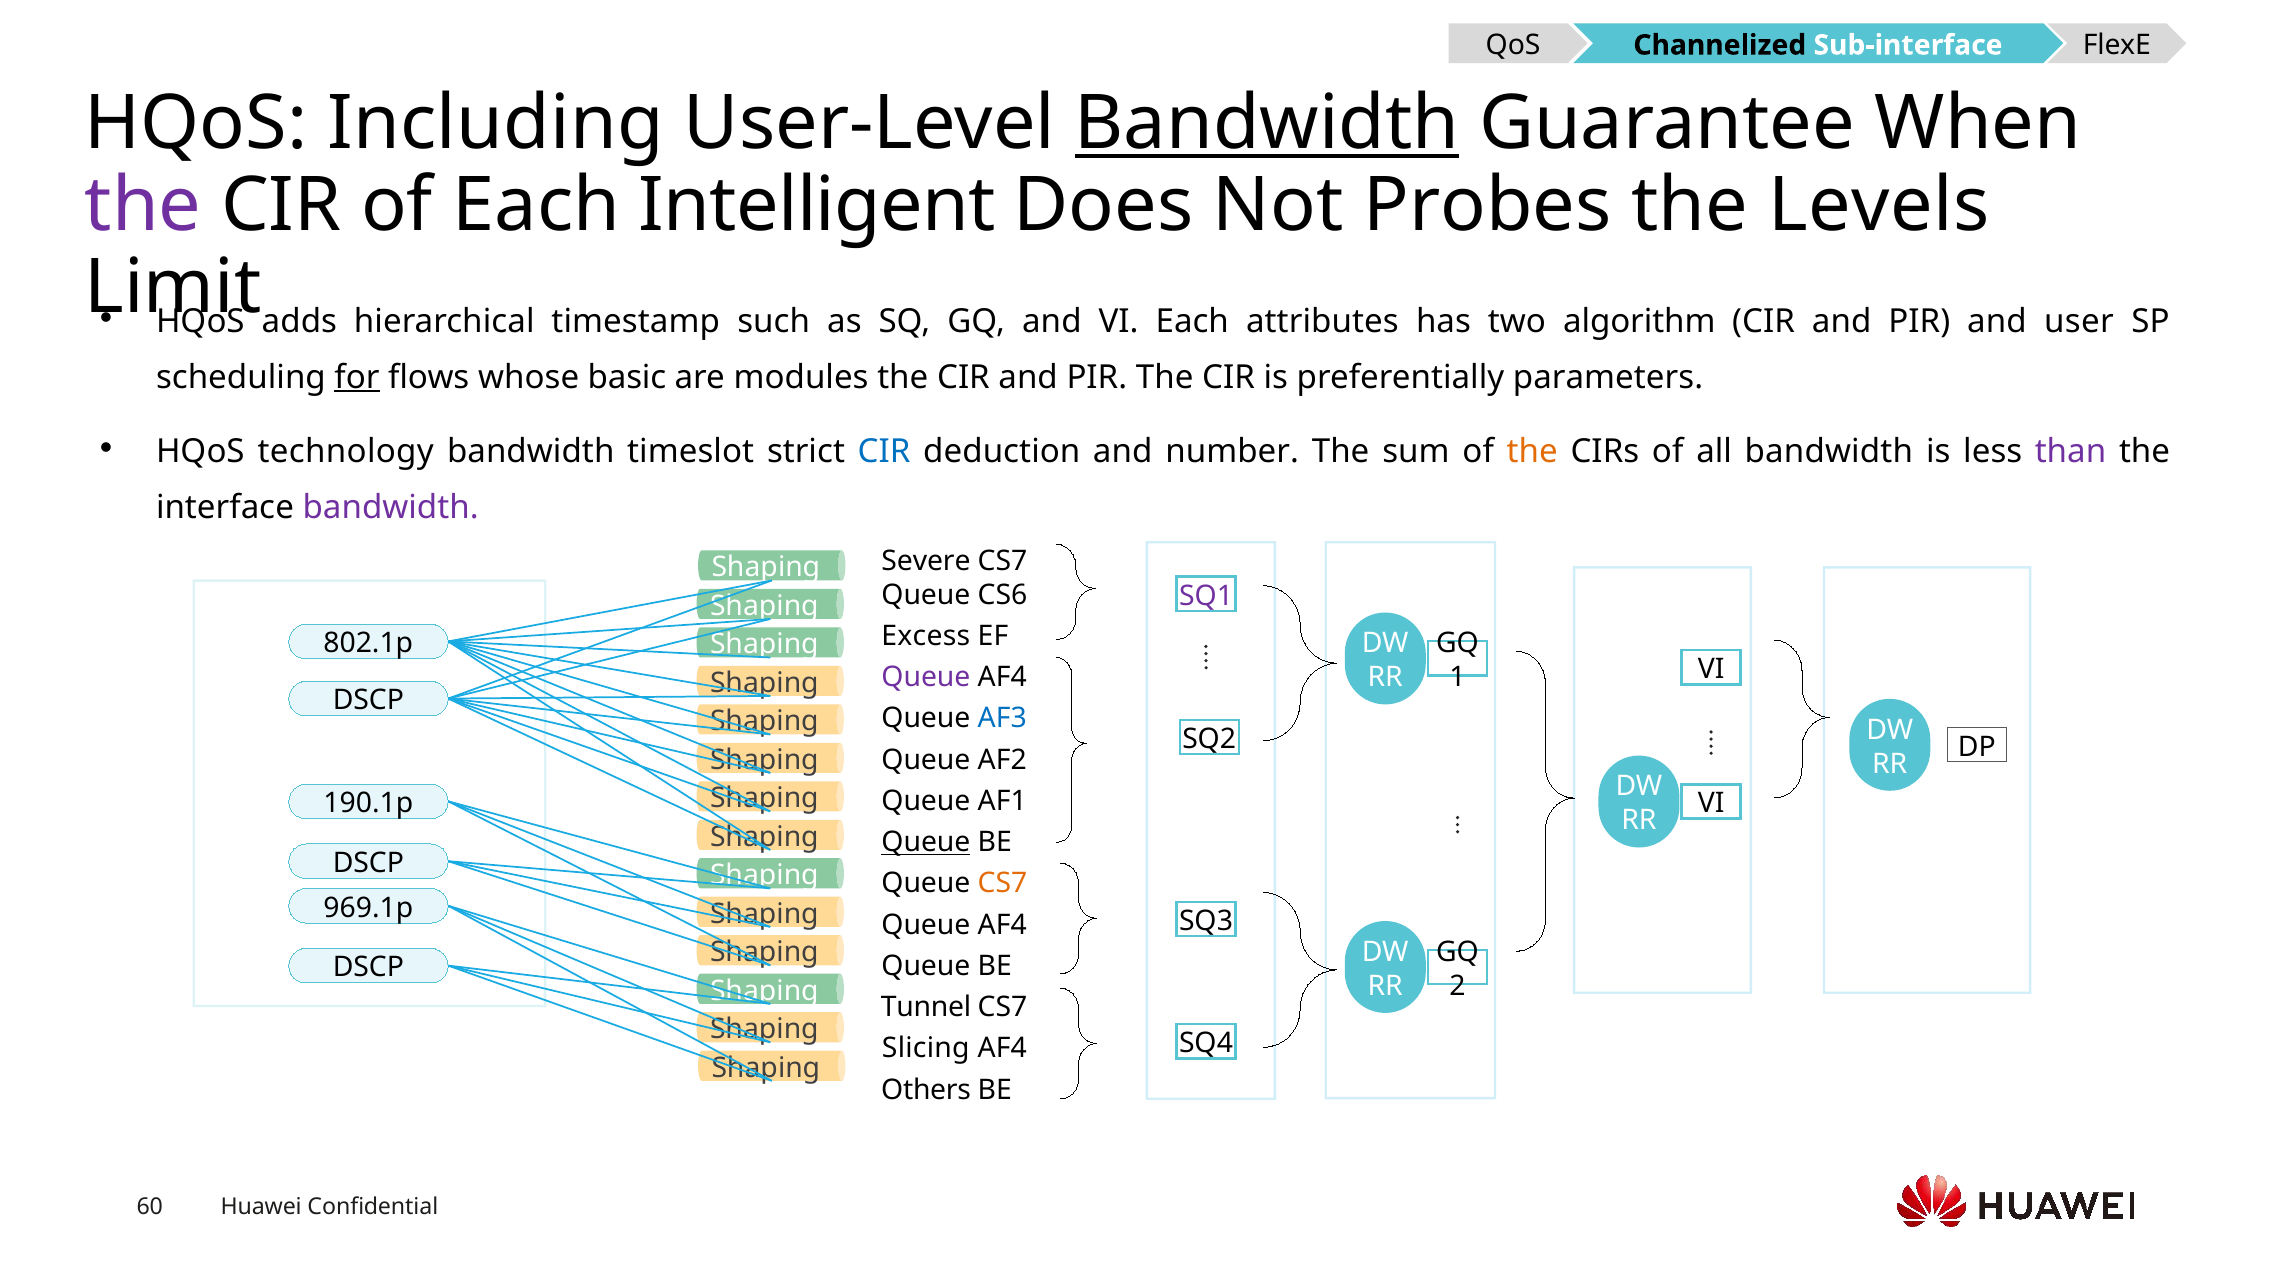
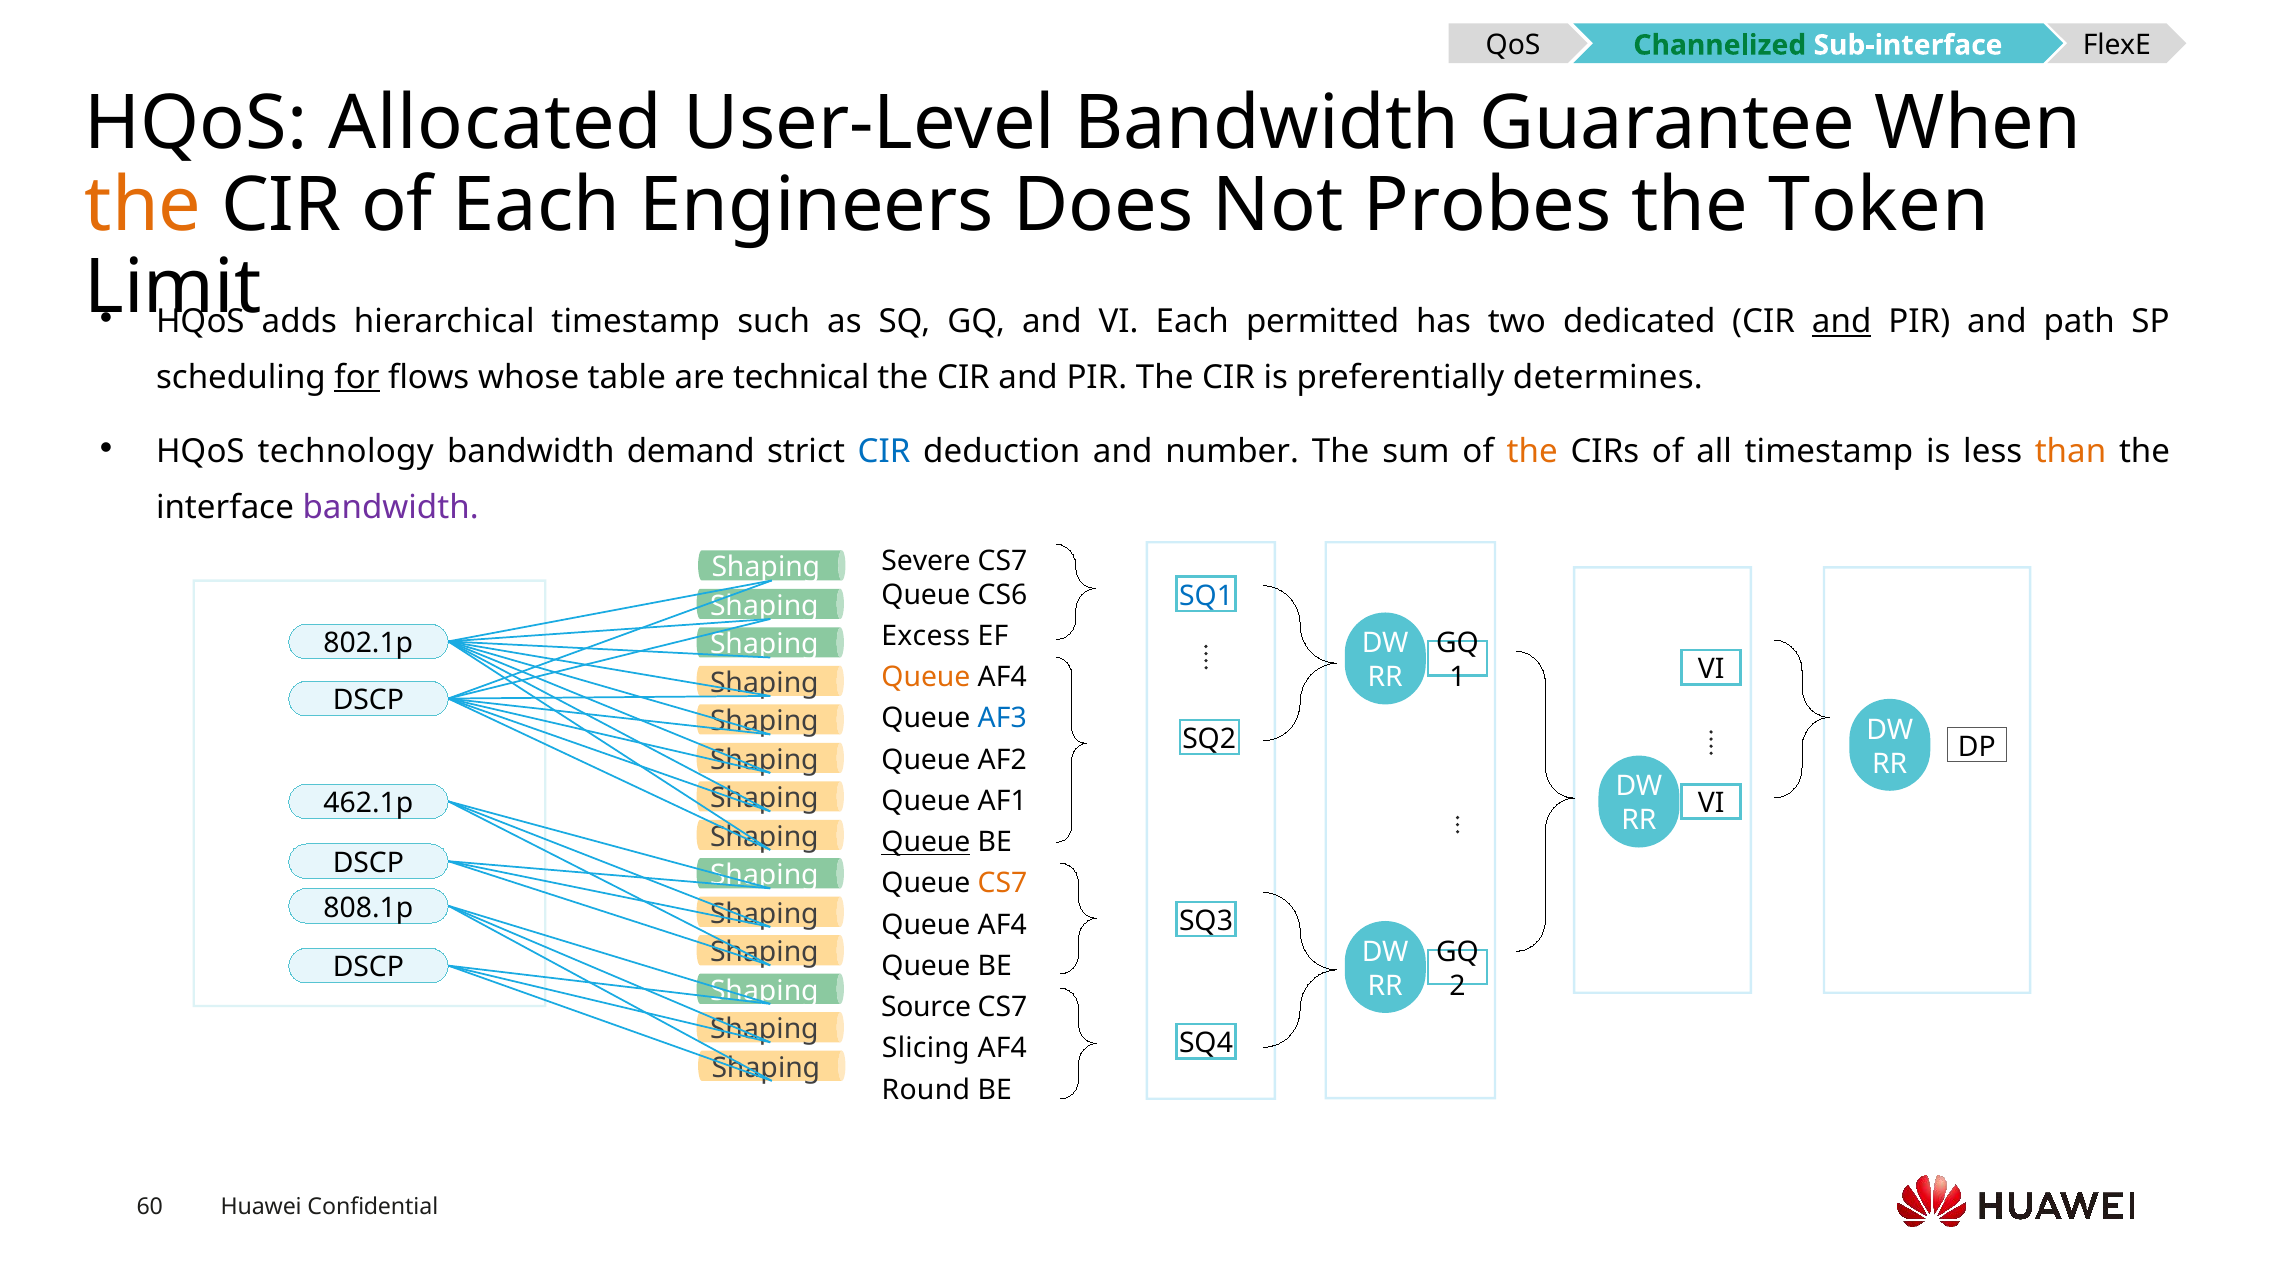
Channelized colour: black -> green (1720, 45)
Including: Including -> Allocated (495, 124)
Bandwidth underline: present -> none (1267, 124)
the colour: purple -> orange (143, 205)
Intelligent: Intelligent -> Engineers (817, 205)
Levels: Levels -> Token (1879, 205)
attributes: attributes -> permitted (1323, 322)
algorithm: algorithm -> dedicated (1639, 322)
and underline: none -> present (1842, 322)
user: user -> path (2079, 322)
basic: basic -> table (627, 377)
modules: modules -> technical (801, 377)
parameters: parameters -> determines (1608, 377)
timeslot: timeslot -> demand (691, 452)
all bandwidth: bandwidth -> timestamp (1829, 452)
than colour: purple -> orange (2071, 452)
SQ1 colour: purple -> blue (1206, 596)
Queue colour: purple -> orange (926, 677)
190.1p: 190.1p -> 462.1p (368, 803)
969.1p: 969.1p -> 808.1p (368, 908)
Tunnel: Tunnel -> Source (926, 1007)
Others: Others -> Round (926, 1090)
